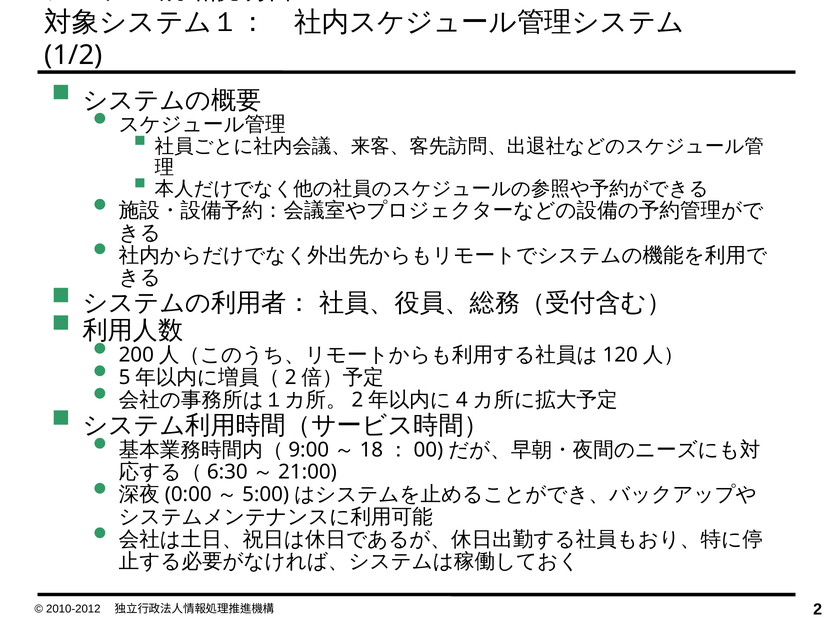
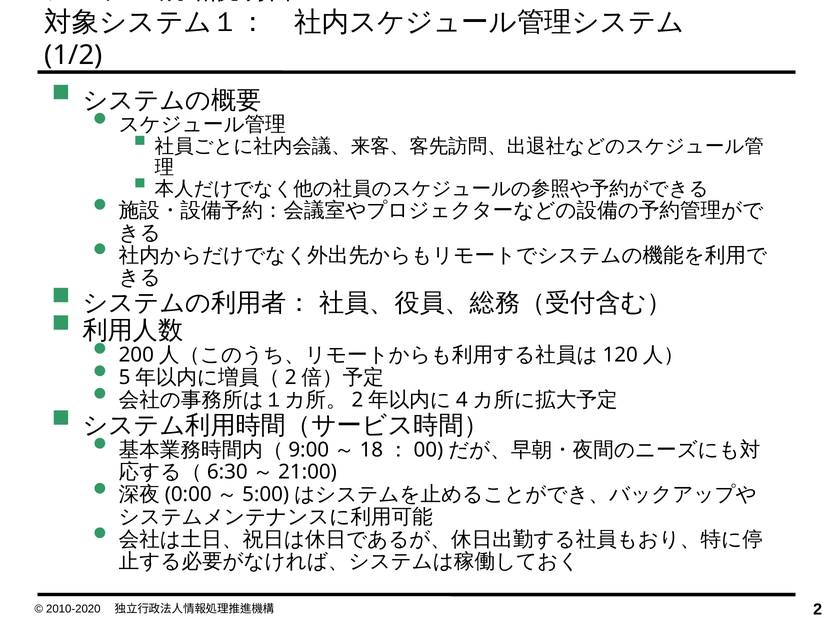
2010-2012: 2010-2012 -> 2010-2020 (73, 609)
